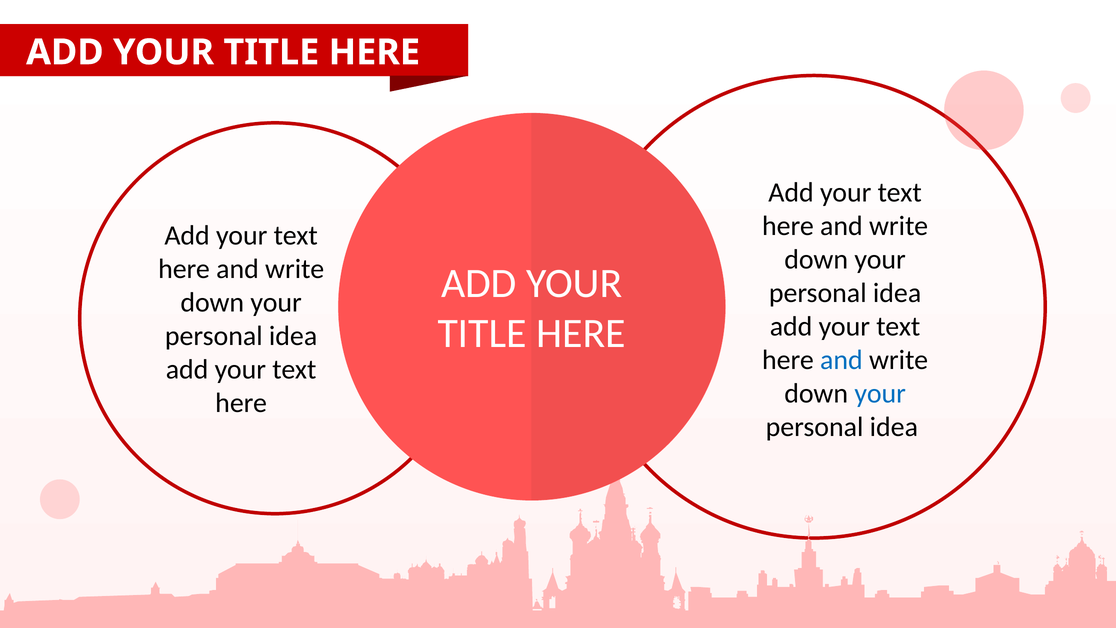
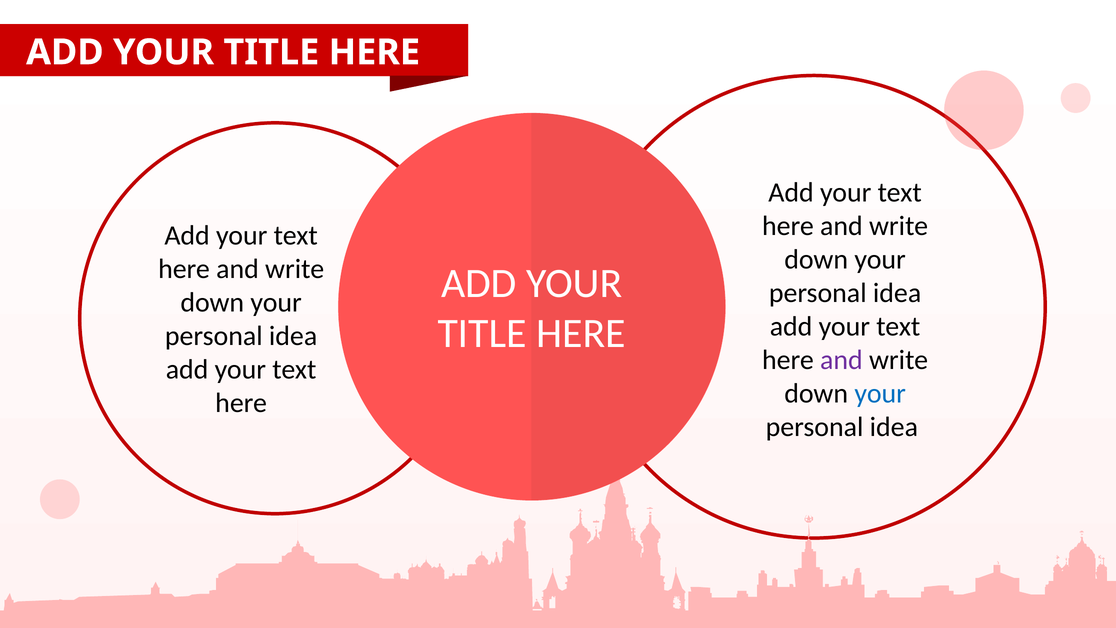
and colour: blue -> purple (841, 360)
